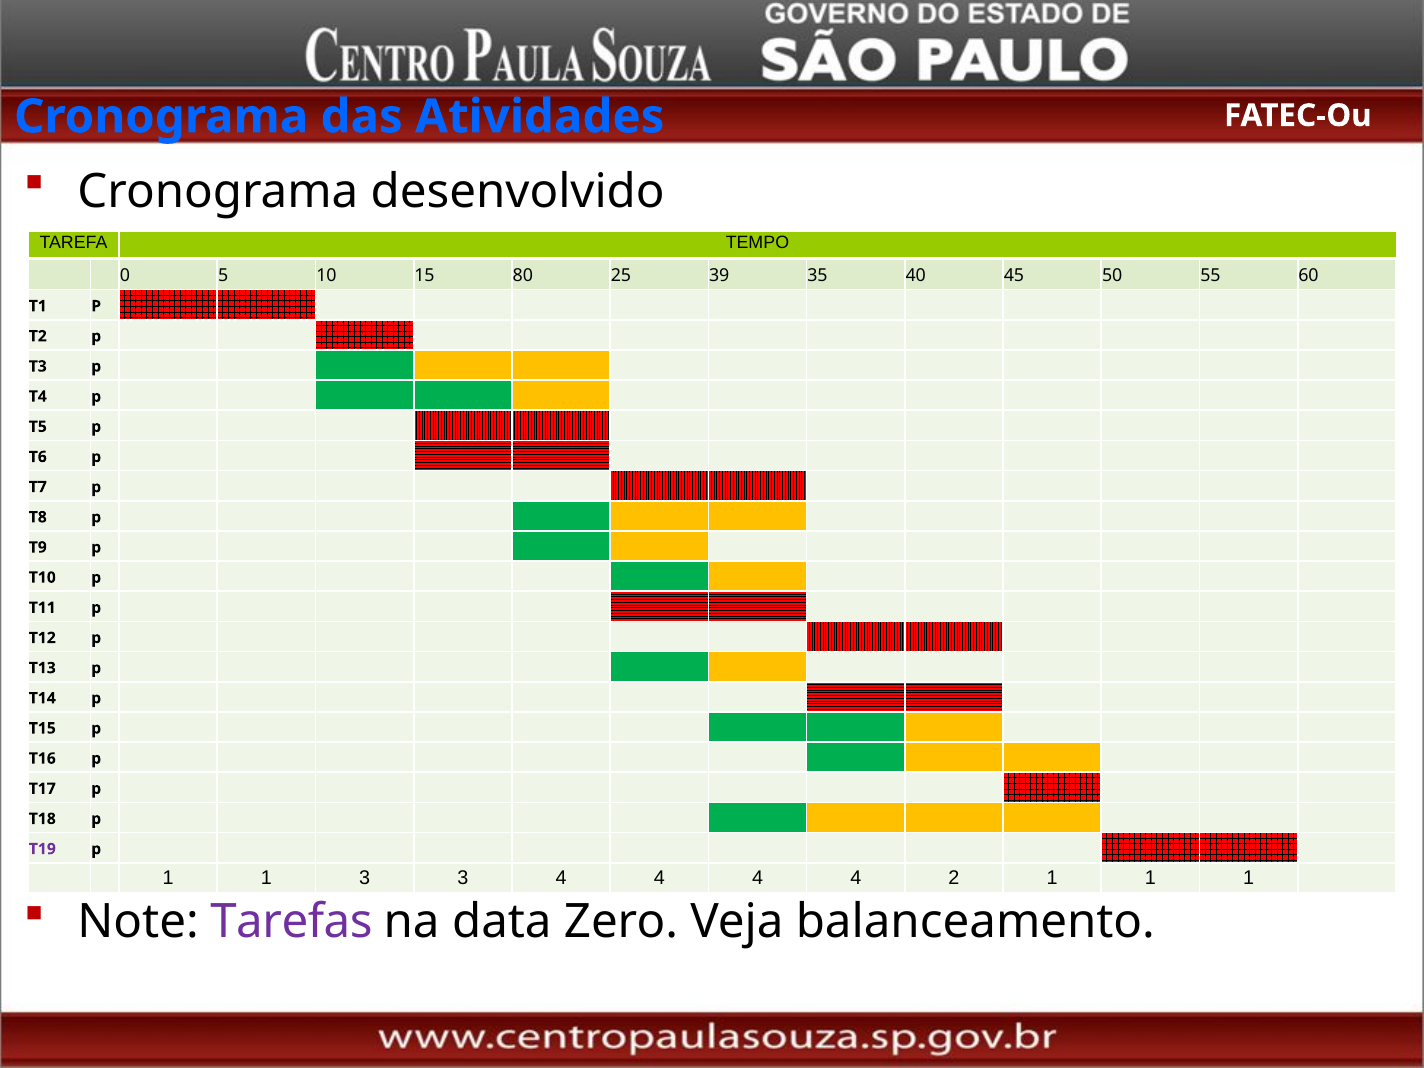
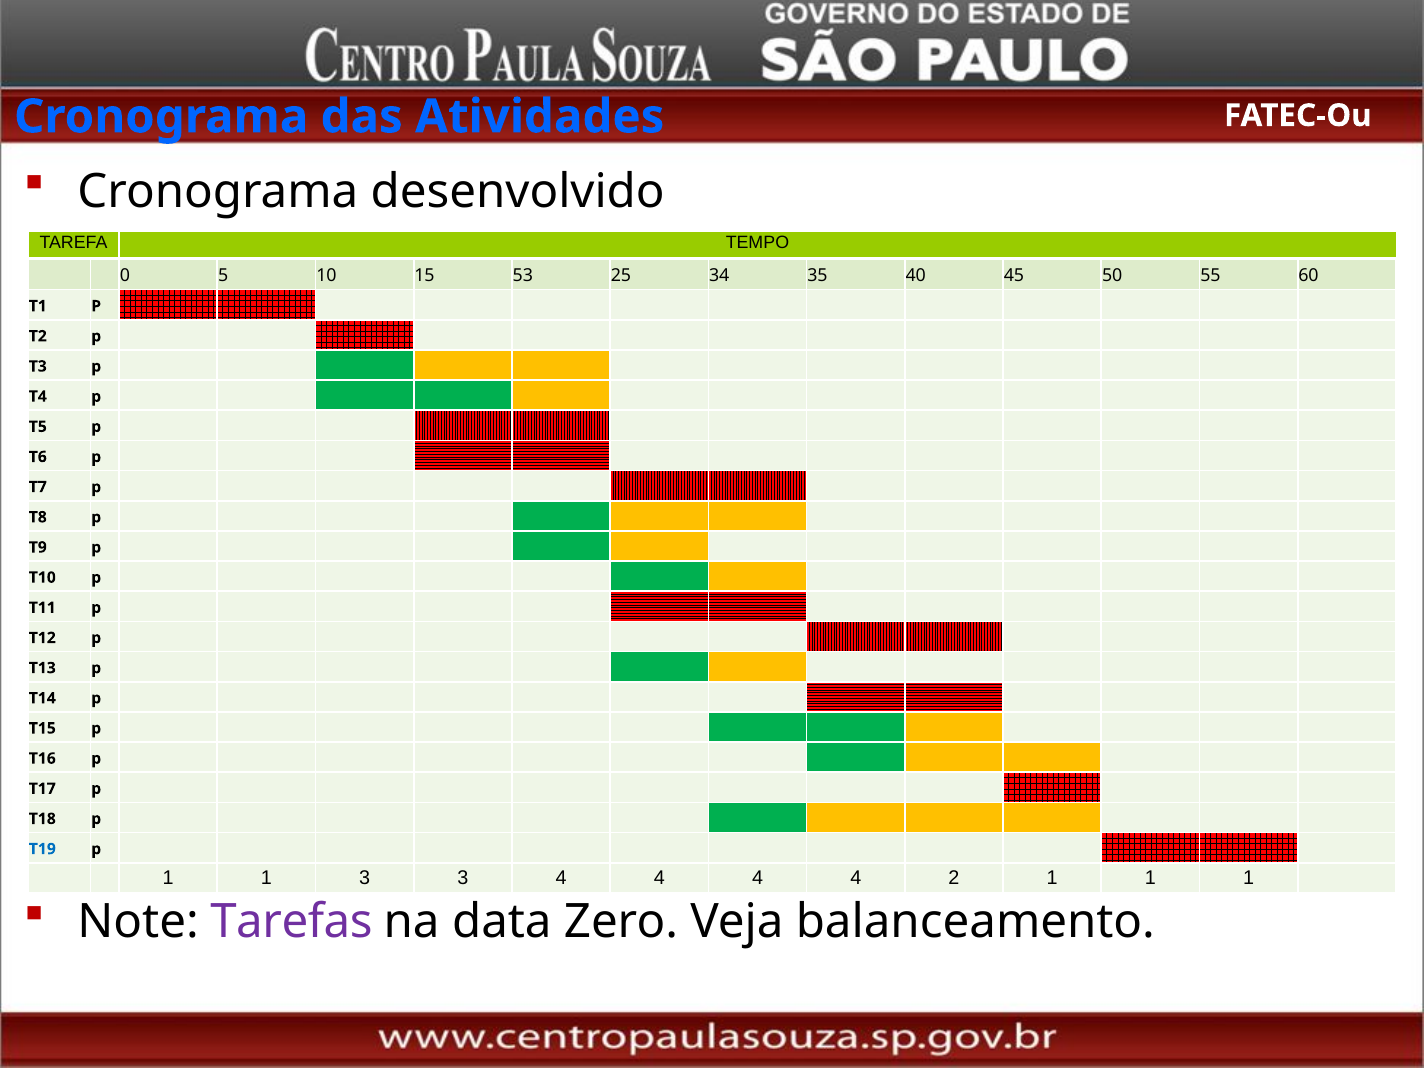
80: 80 -> 53 (523, 275)
39: 39 -> 34 (719, 275)
T19 colour: purple -> blue (42, 849)
